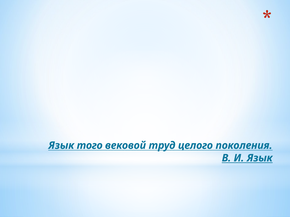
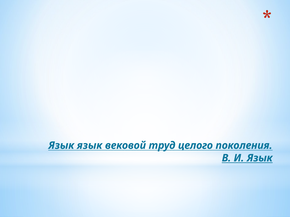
Язык того: того -> язык (90, 146)
